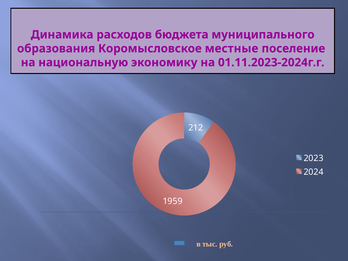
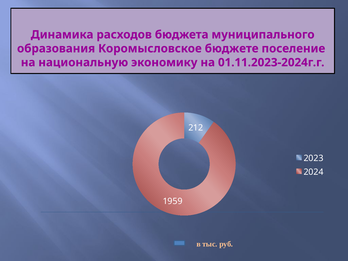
местные: местные -> бюджете (232, 49)
